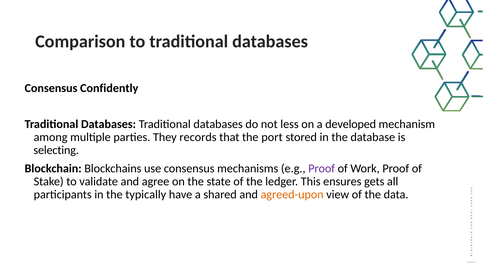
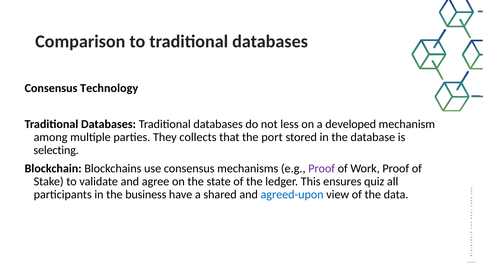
Confidently: Confidently -> Technology (109, 88)
records: records -> collects (198, 137)
gets: gets -> quiz (374, 181)
typically: typically -> business (146, 194)
agreed-upon colour: orange -> blue (292, 194)
